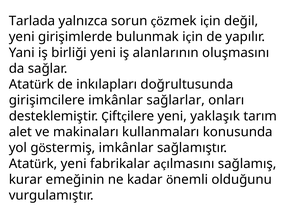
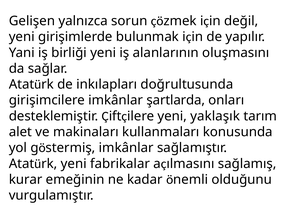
Tarlada: Tarlada -> Gelişen (32, 21)
sağlarlar: sağlarlar -> şartlarda (176, 100)
